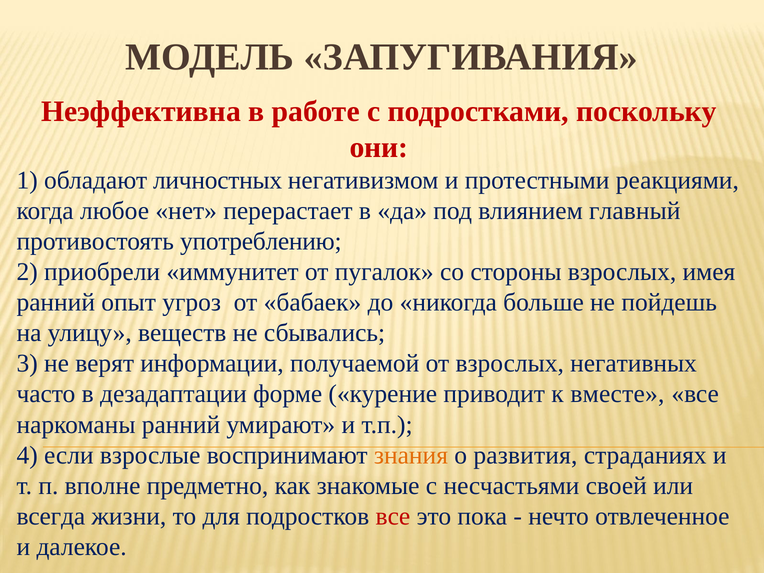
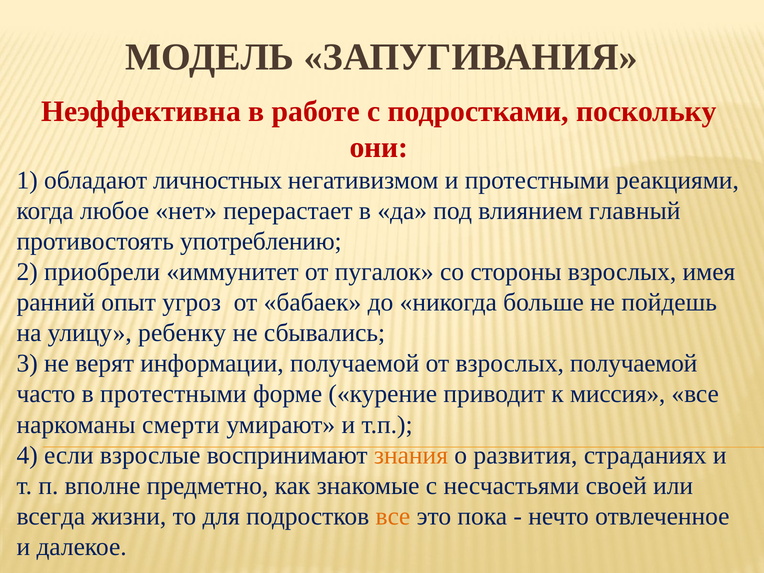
веществ: веществ -> ребенку (182, 333)
взрослых негативных: негативных -> получаемой (634, 363)
в дезадаптации: дезадаптации -> протестными (173, 394)
вместе: вместе -> миссия (618, 394)
наркоманы ранний: ранний -> смерти (181, 425)
все colour: red -> orange (393, 516)
